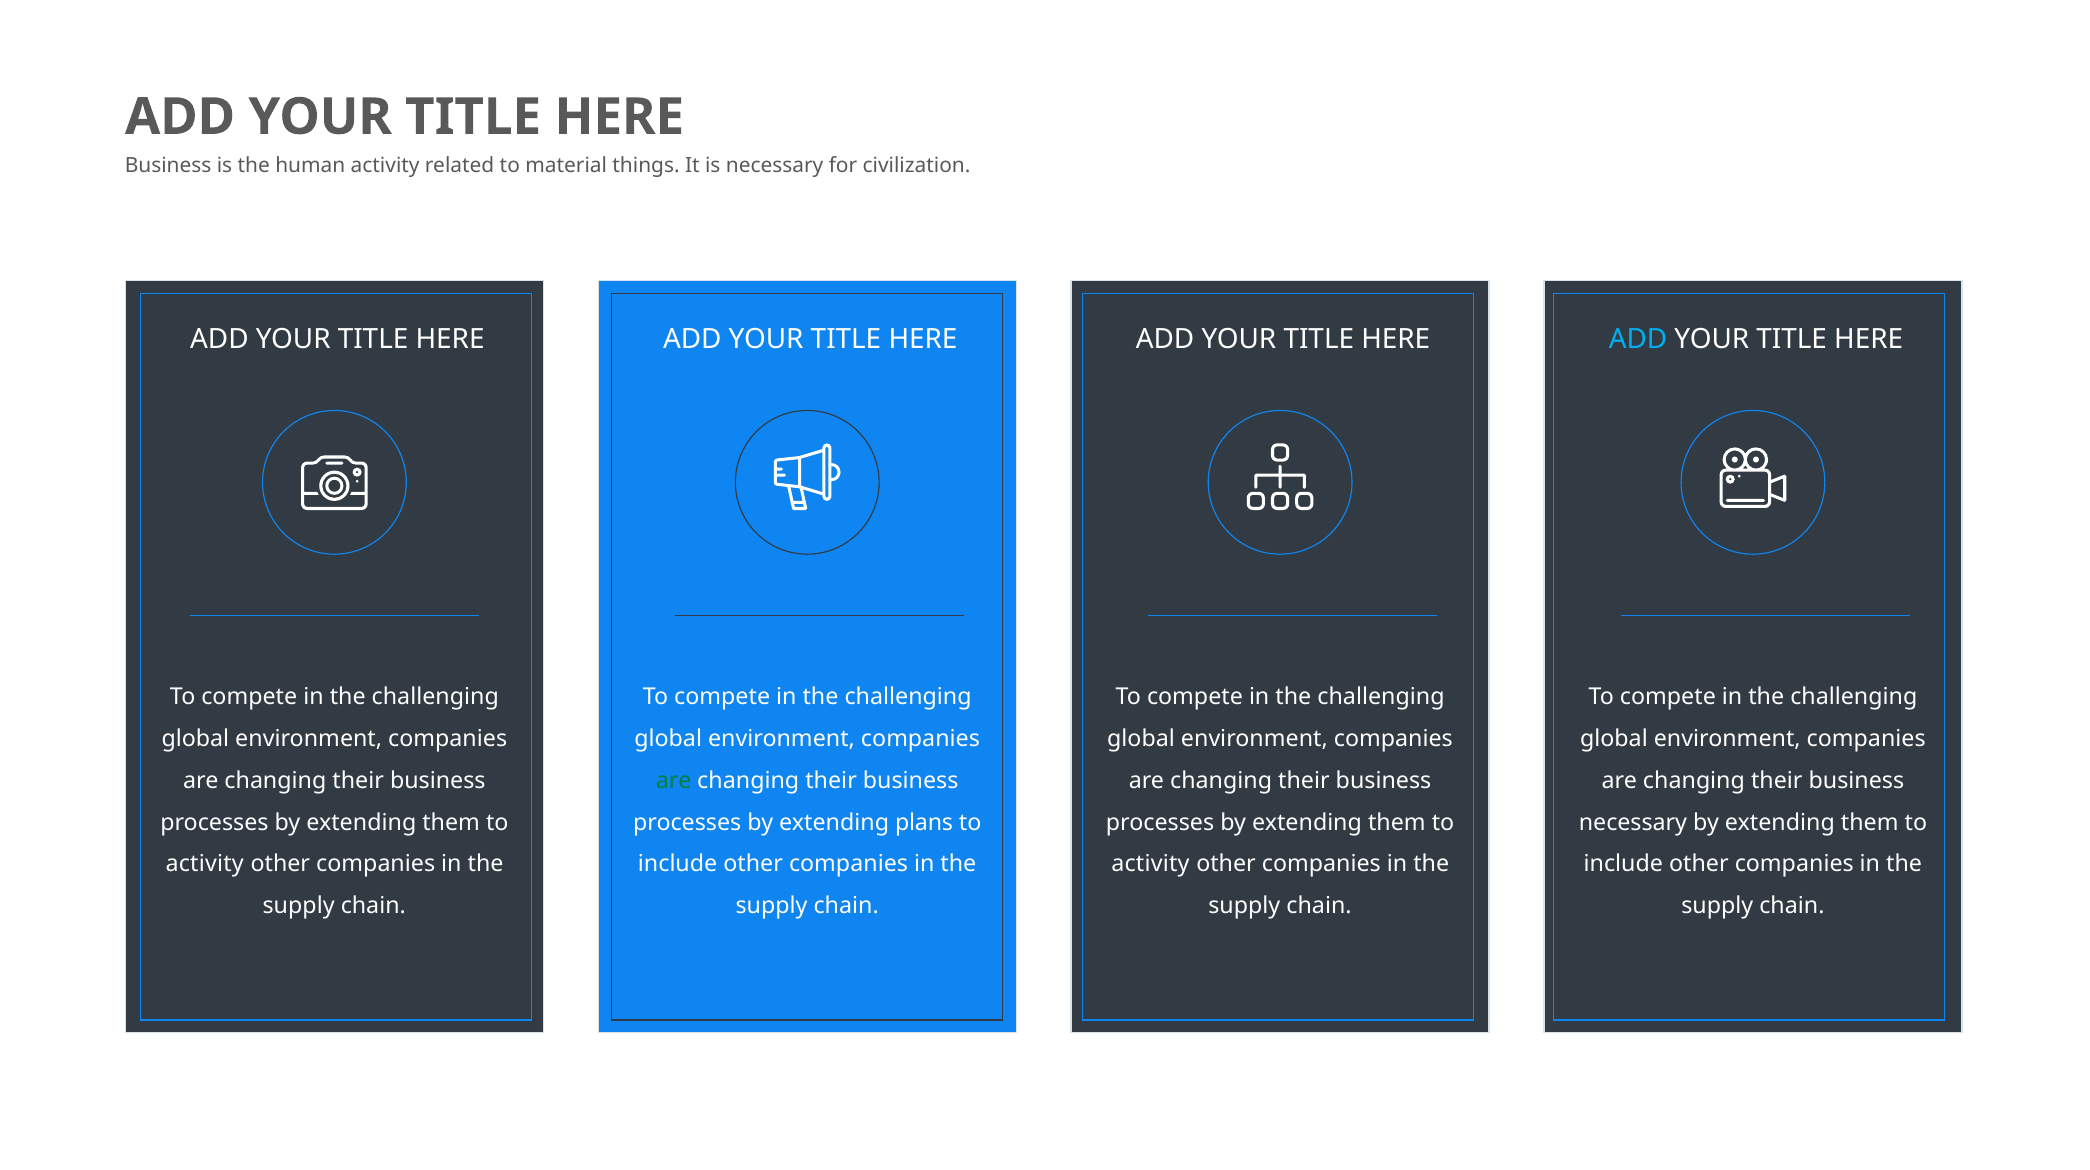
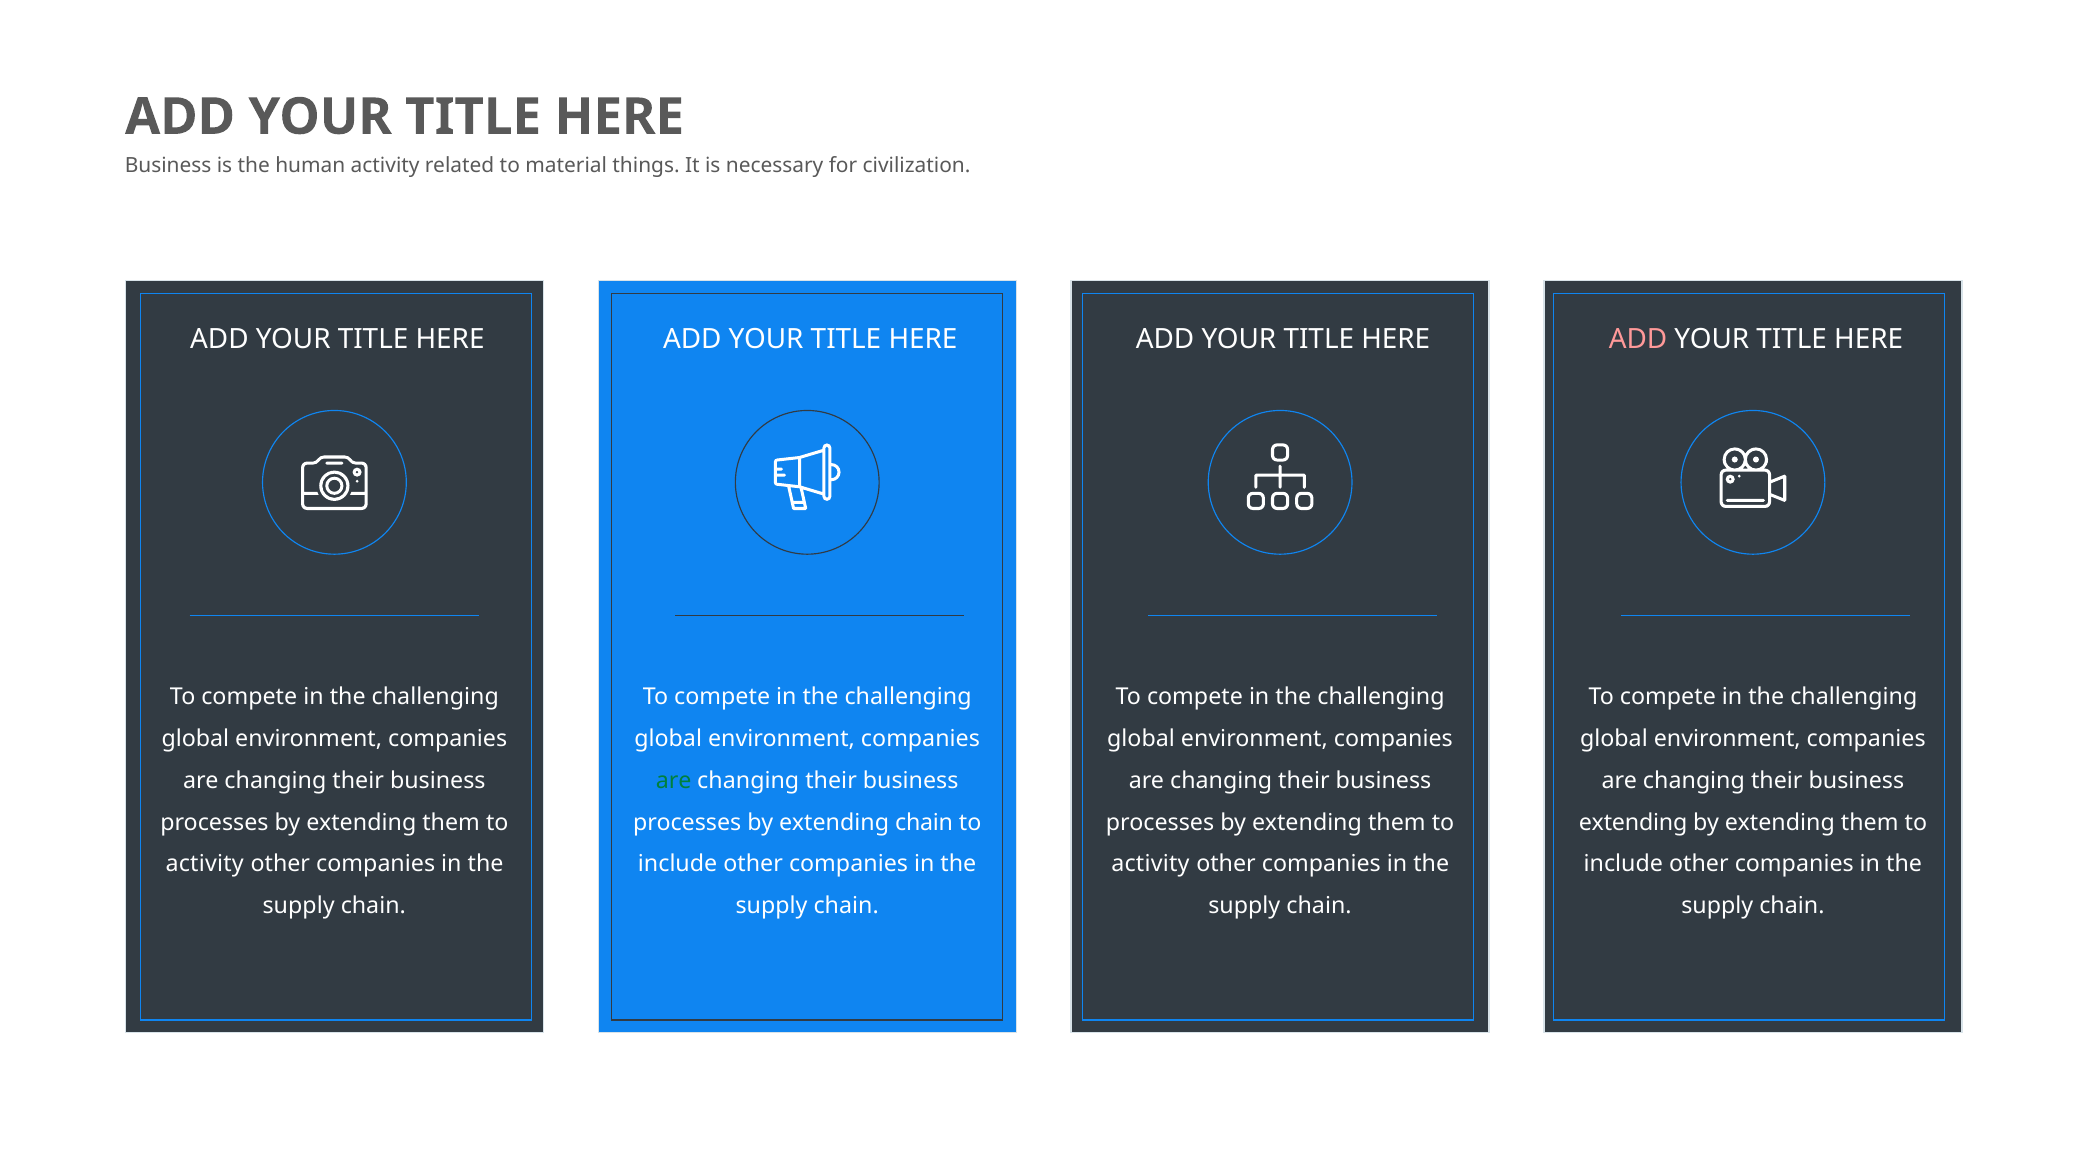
ADD colour: light blue -> pink (1638, 340)
extending plans: plans -> chain (924, 823)
necessary: necessary -> extending (1633, 823)
